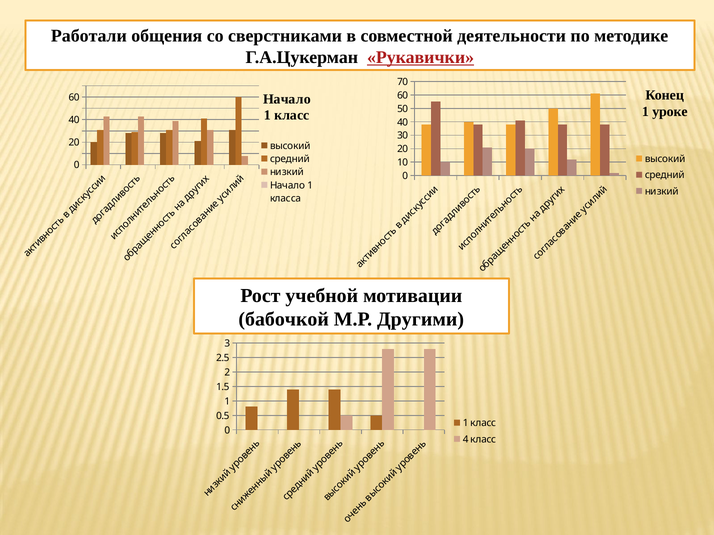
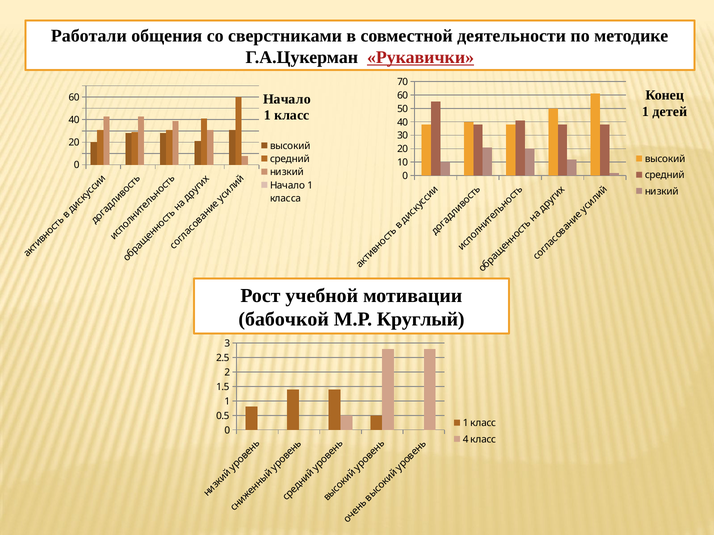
уроке: уроке -> детей (670, 112)
Другими: Другими -> Круглый (421, 320)
